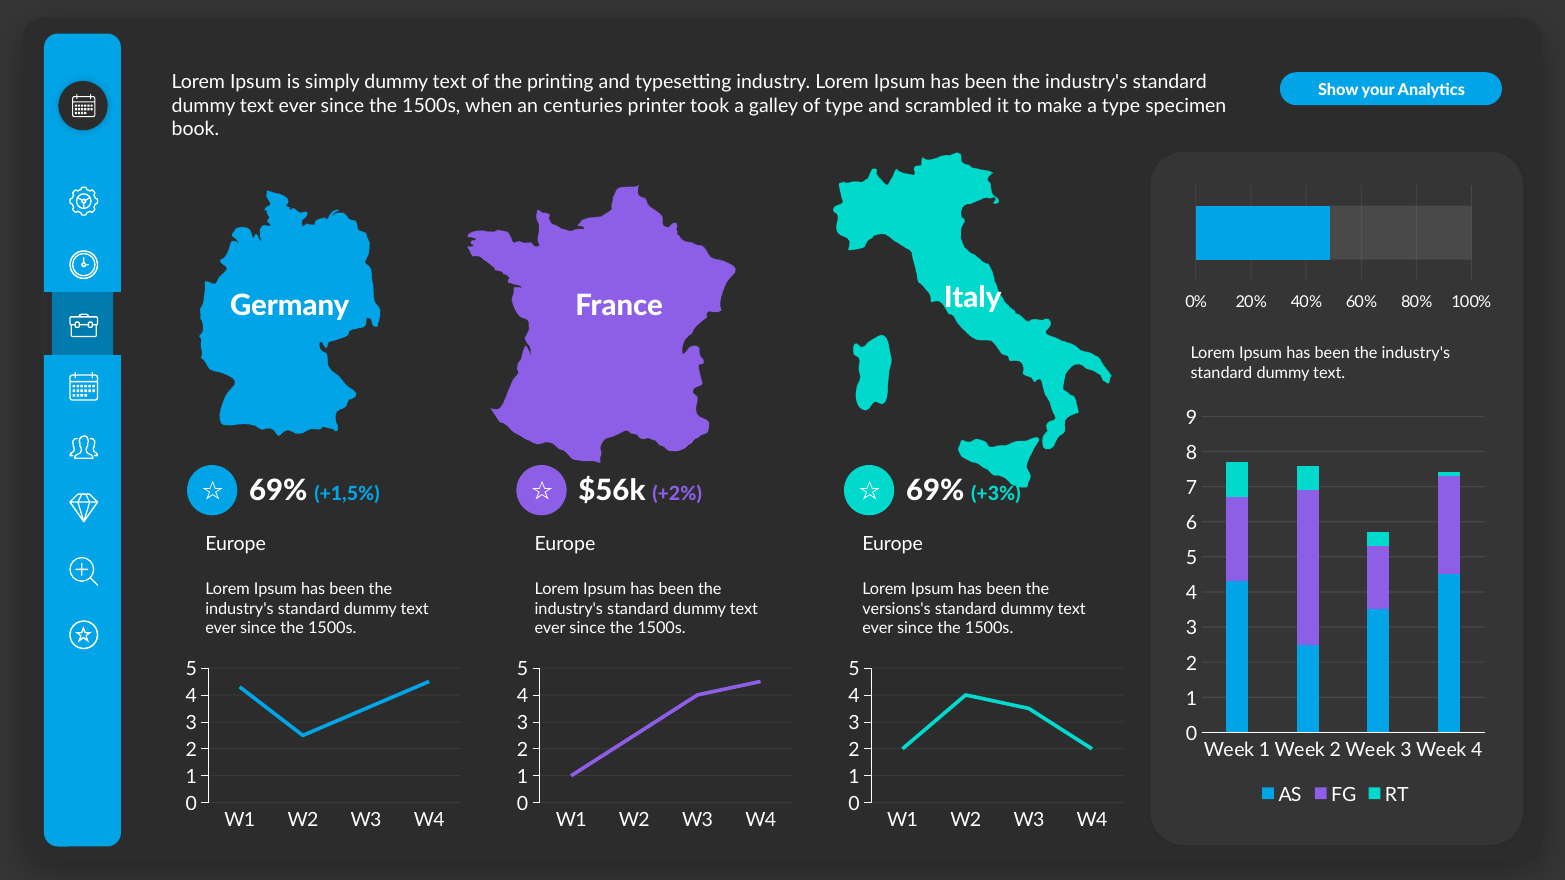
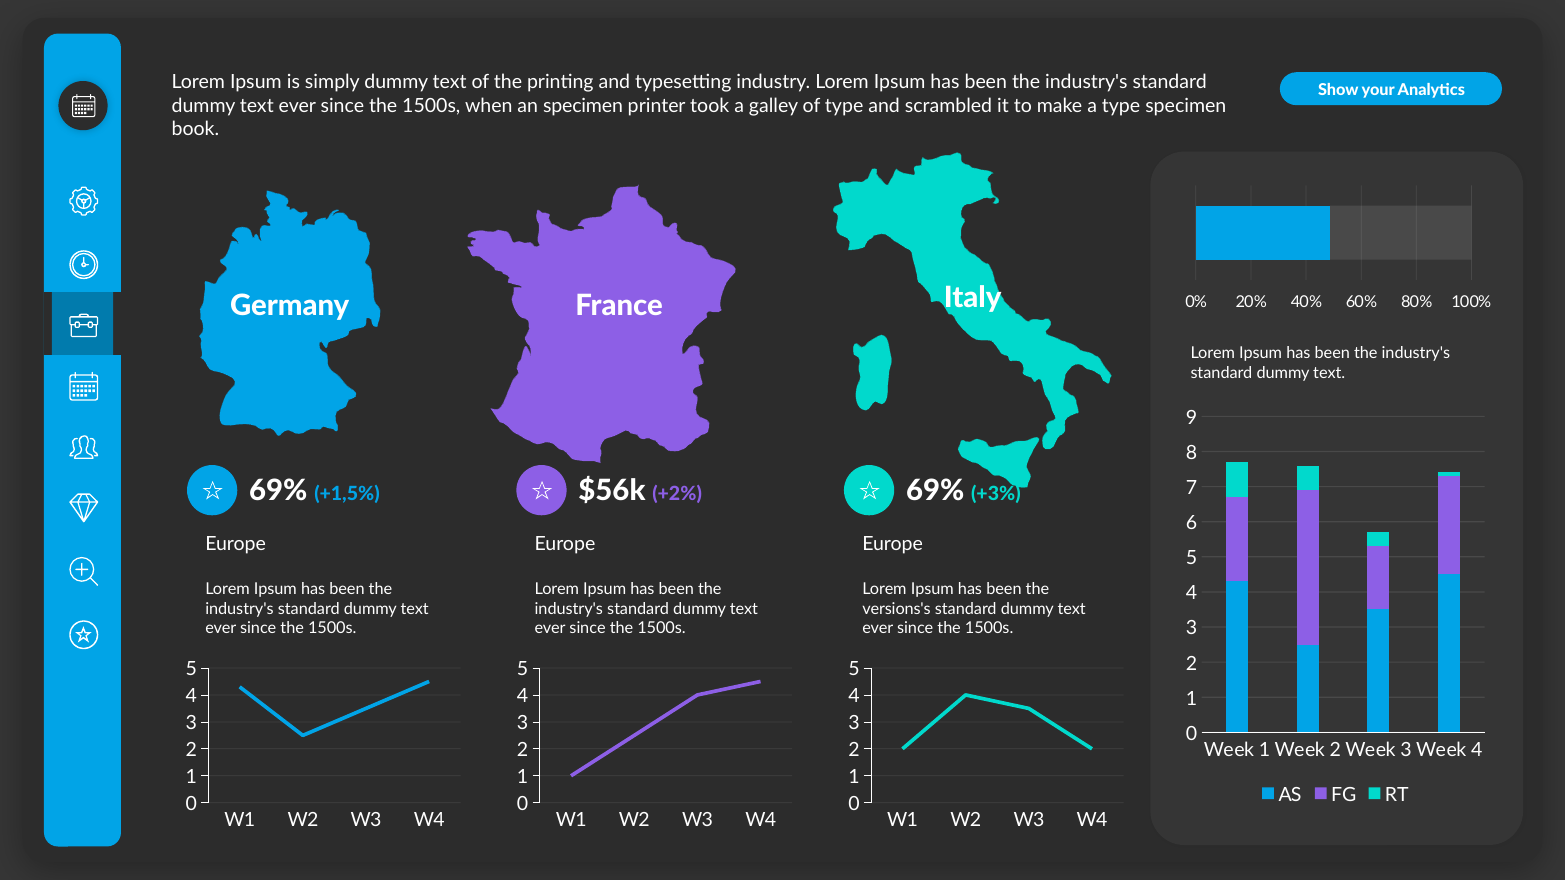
an centuries: centuries -> specimen (583, 106)
